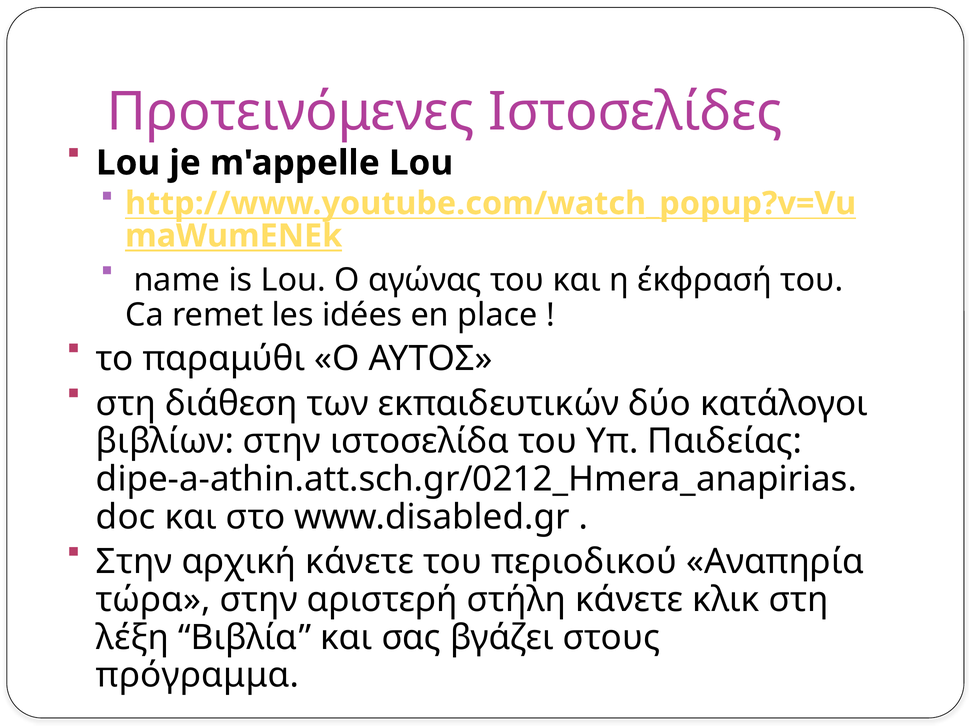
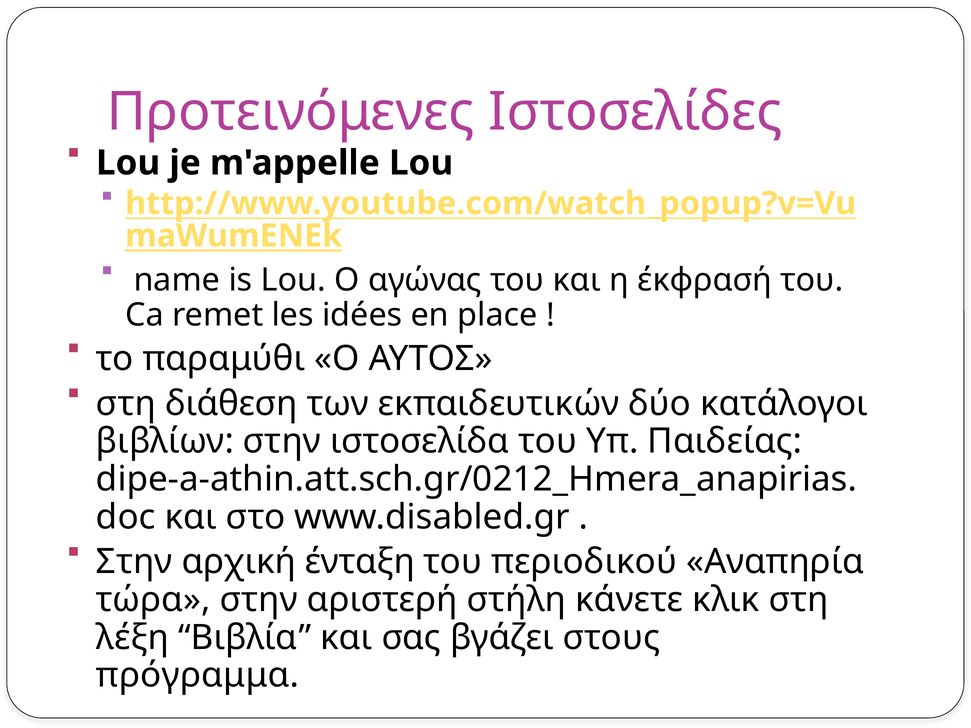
αρχική κάνετε: κάνετε -> ένταξη (360, 562)
